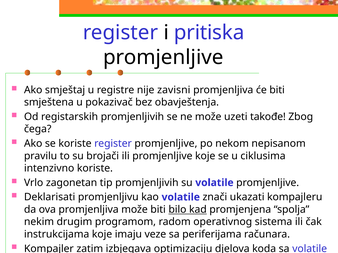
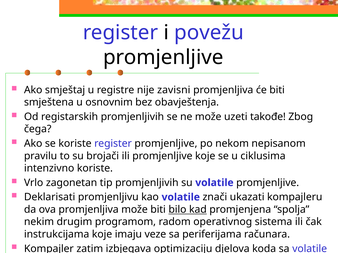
pritiska: pritiska -> povežu (209, 33)
pokazivač: pokazivač -> osnovnim (109, 103)
